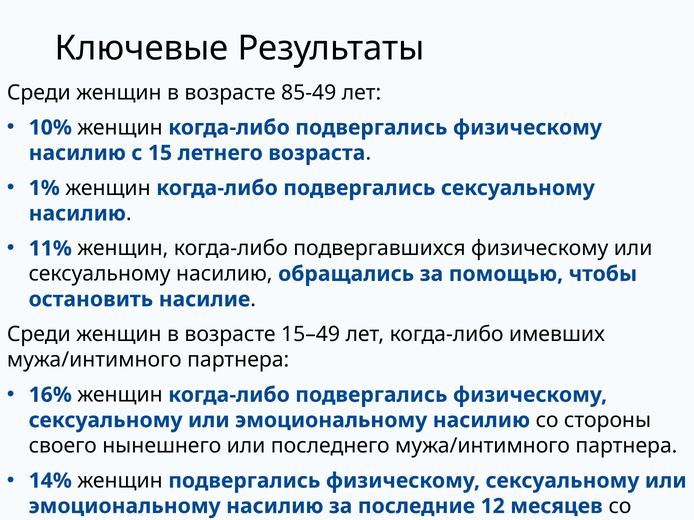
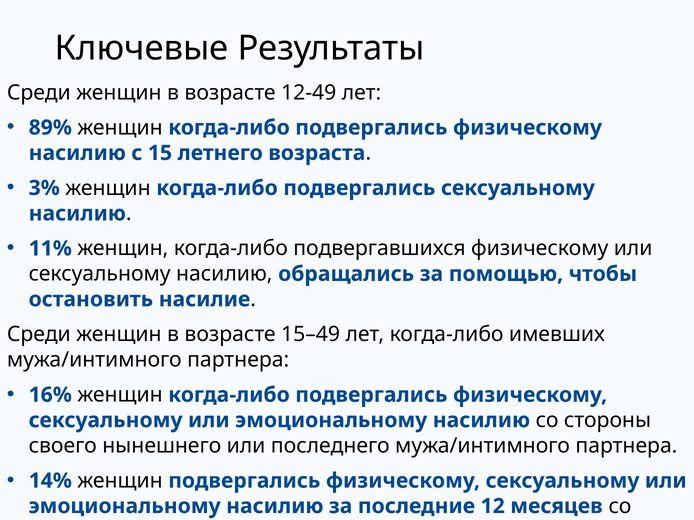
85-49: 85-49 -> 12-49 (309, 93)
10%: 10% -> 89% (50, 128)
1%: 1% -> 3% (44, 188)
